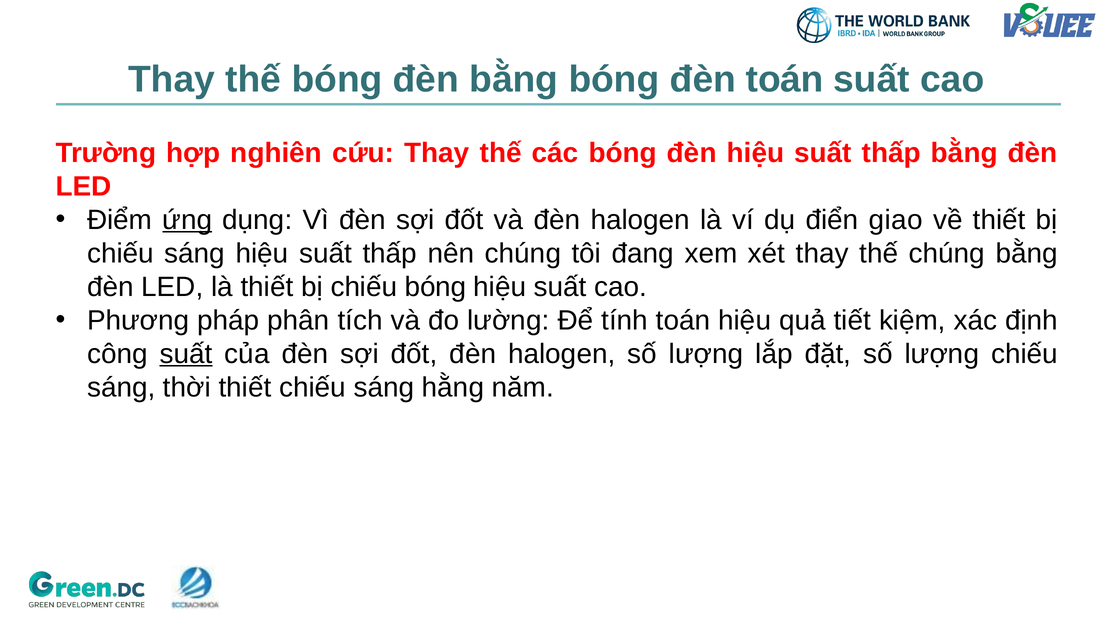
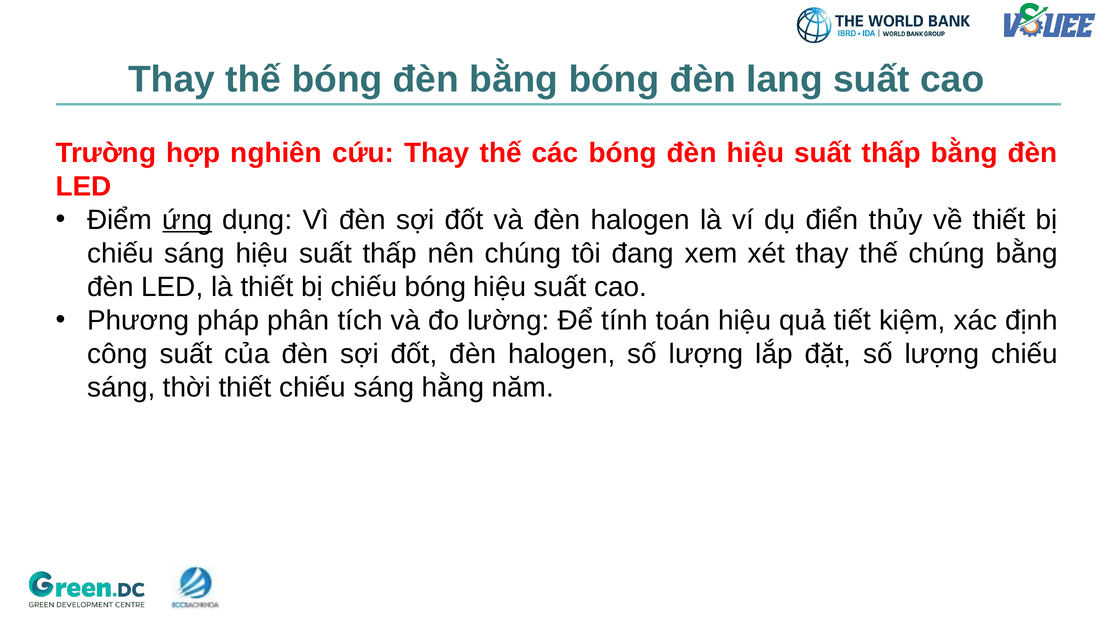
đèn toán: toán -> lang (785, 79)
giao: giao -> thủy (896, 220)
suất underline: present -> none (186, 354)
